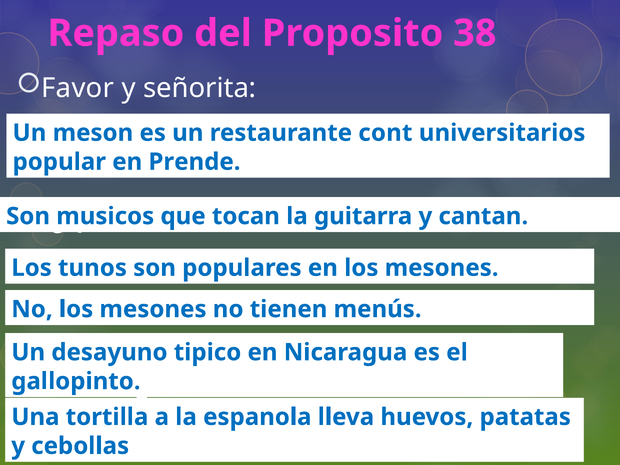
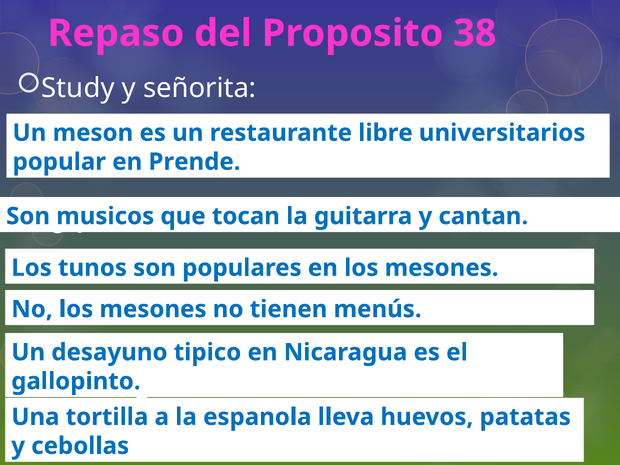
Favor: Favor -> Study (78, 88)
cont: cont -> libre (386, 133)
